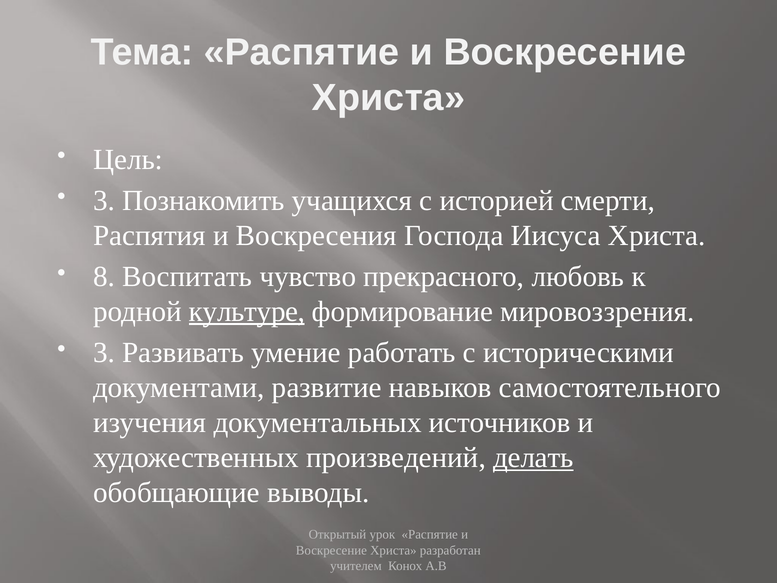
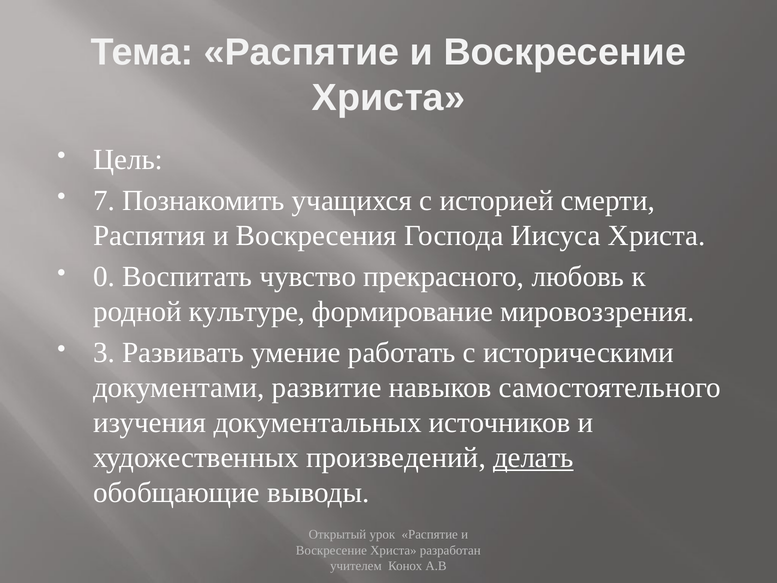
3: 3 -> 7 (104, 200)
8: 8 -> 0 (104, 276)
культуре underline: present -> none (247, 311)
